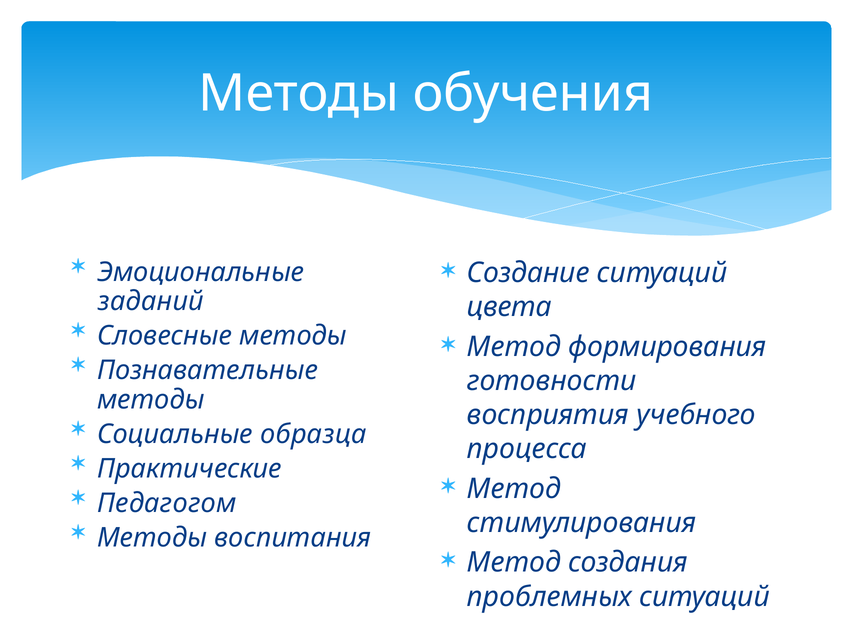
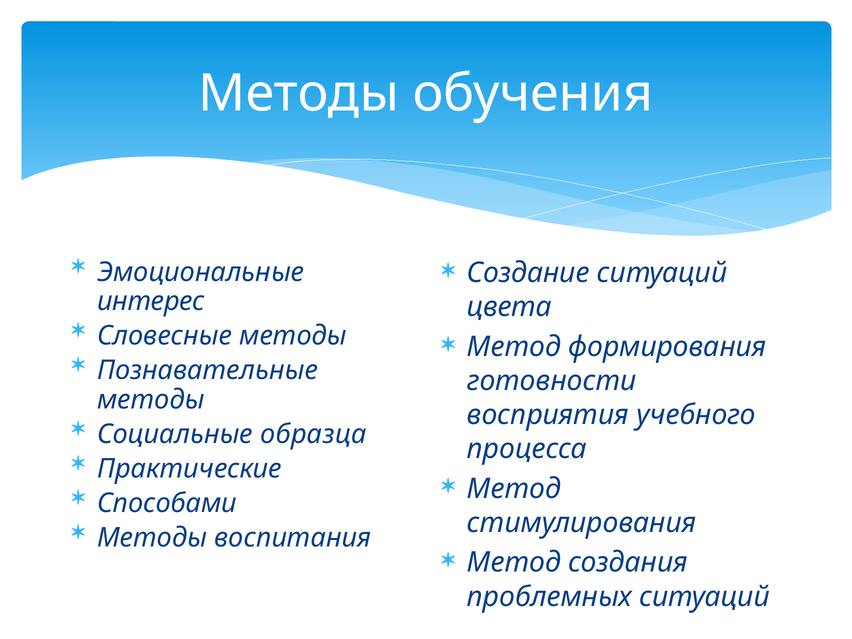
заданий: заданий -> интерес (151, 301)
Педагогом: Педагогом -> Способами (167, 503)
